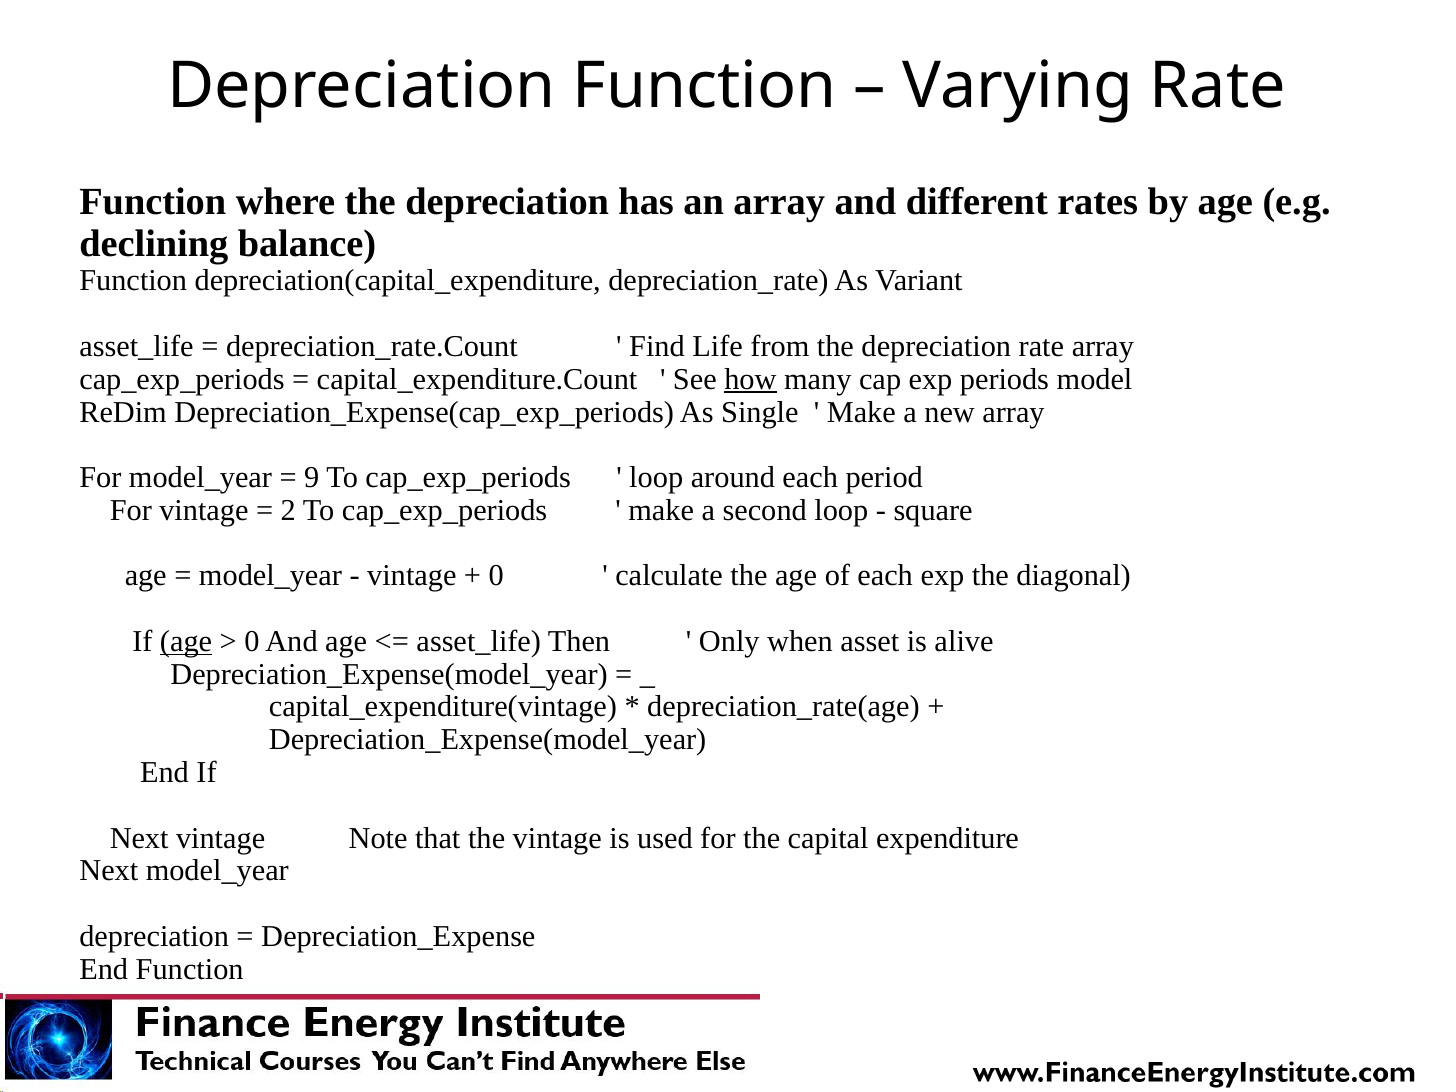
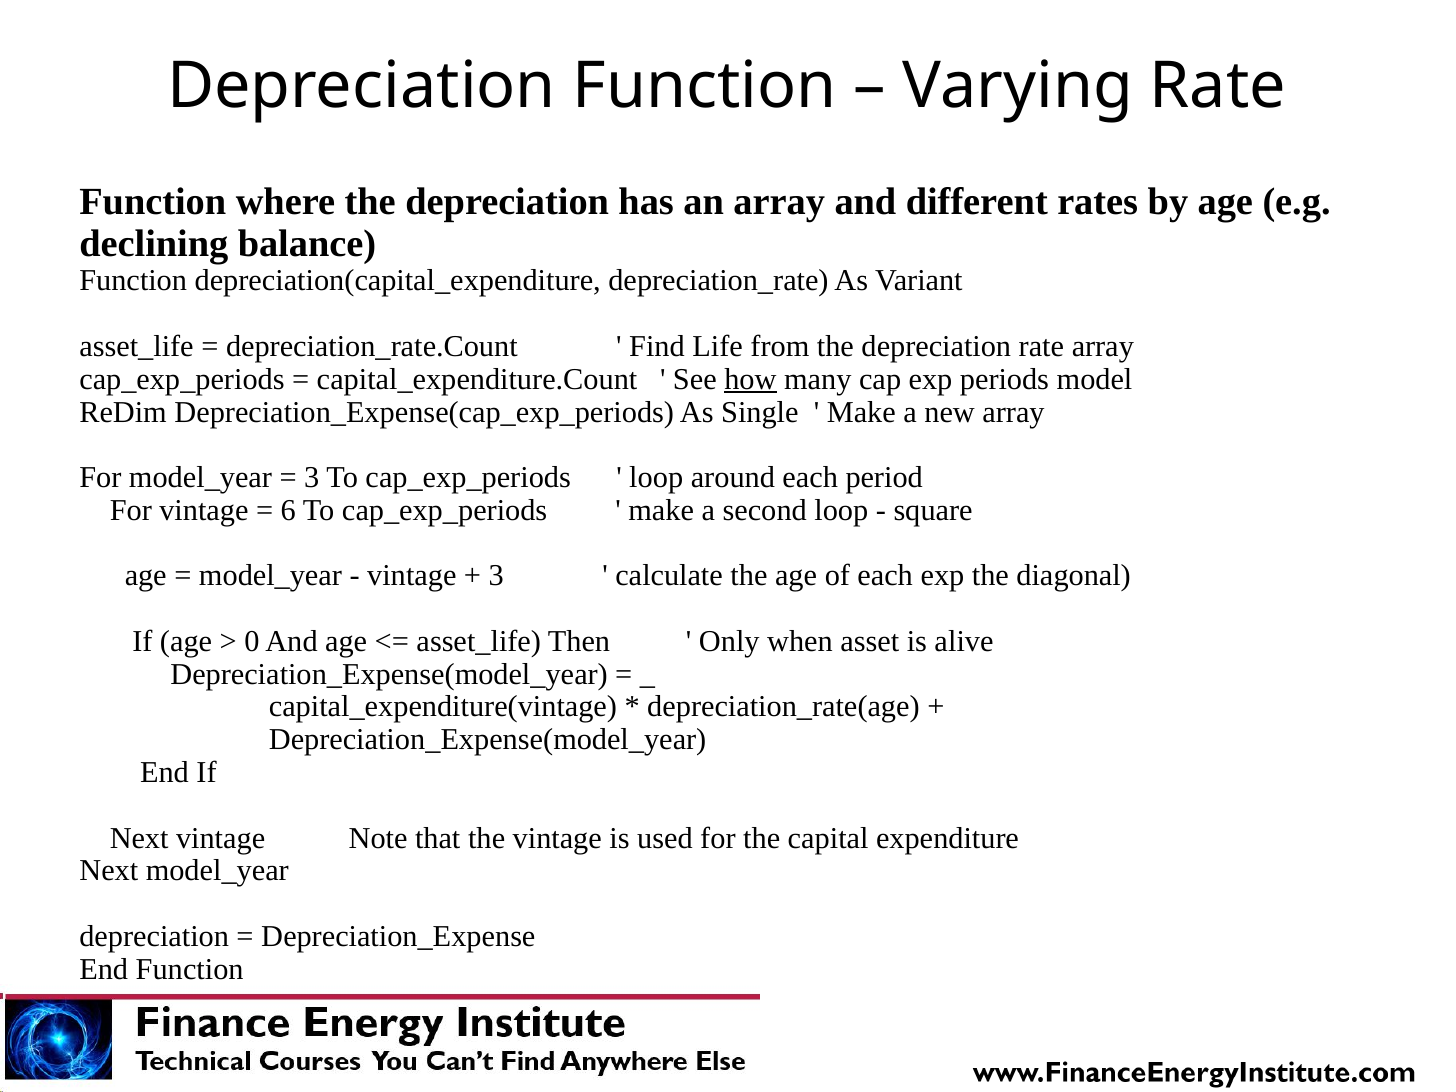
9: 9 -> 3 (312, 478)
2: 2 -> 6 (288, 510)
0: 0 -> 3 (496, 576)
age underline: present -> none (186, 641)
